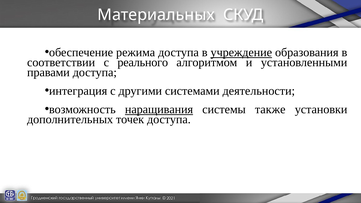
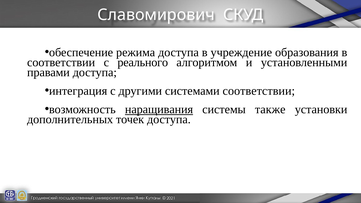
Материальных: Материальных -> Славомирович (156, 15)
учреждение underline: present -> none (241, 52)
системами деятельности: деятельности -> соответствии (259, 91)
